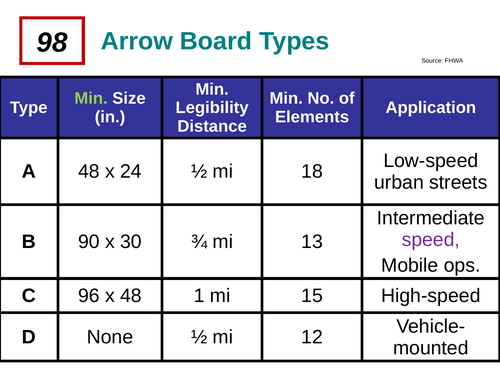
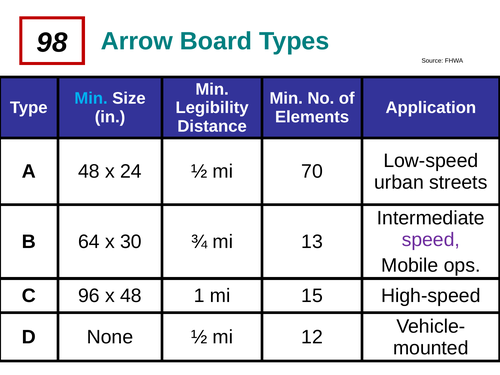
Min colour: light green -> light blue (91, 98)
18: 18 -> 70 (312, 172)
90: 90 -> 64 (89, 242)
